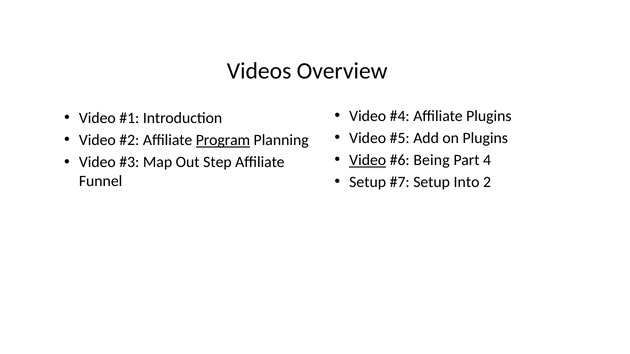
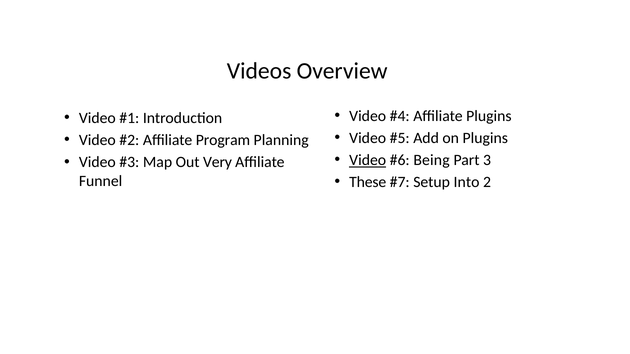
Program underline: present -> none (223, 140)
4: 4 -> 3 (487, 160)
Step: Step -> Very (218, 163)
Setup: Setup -> These (368, 182)
